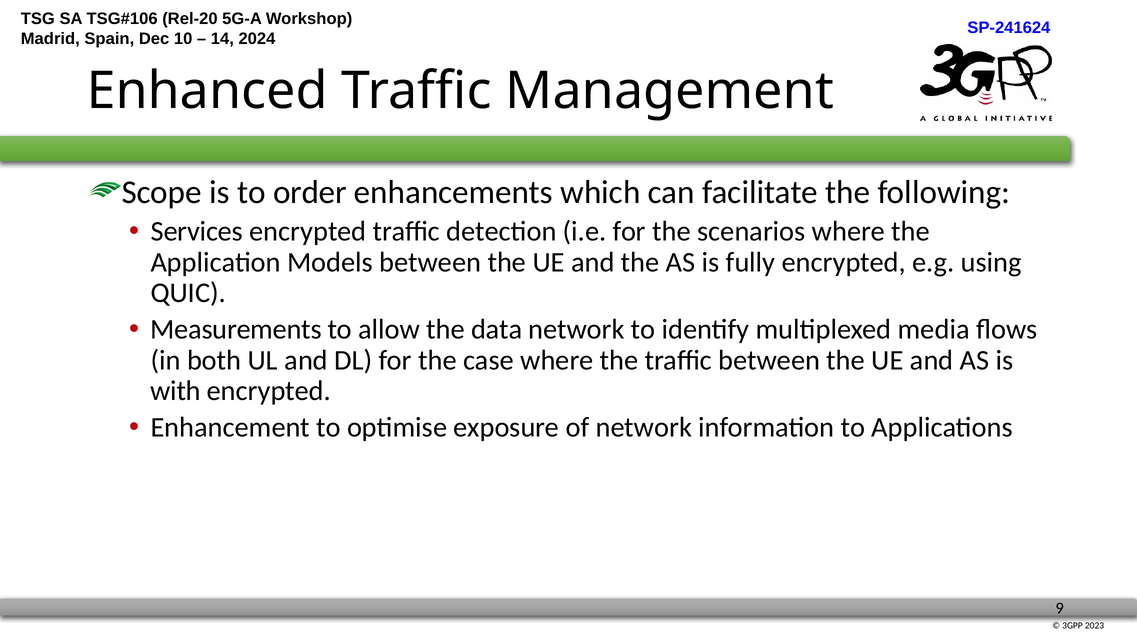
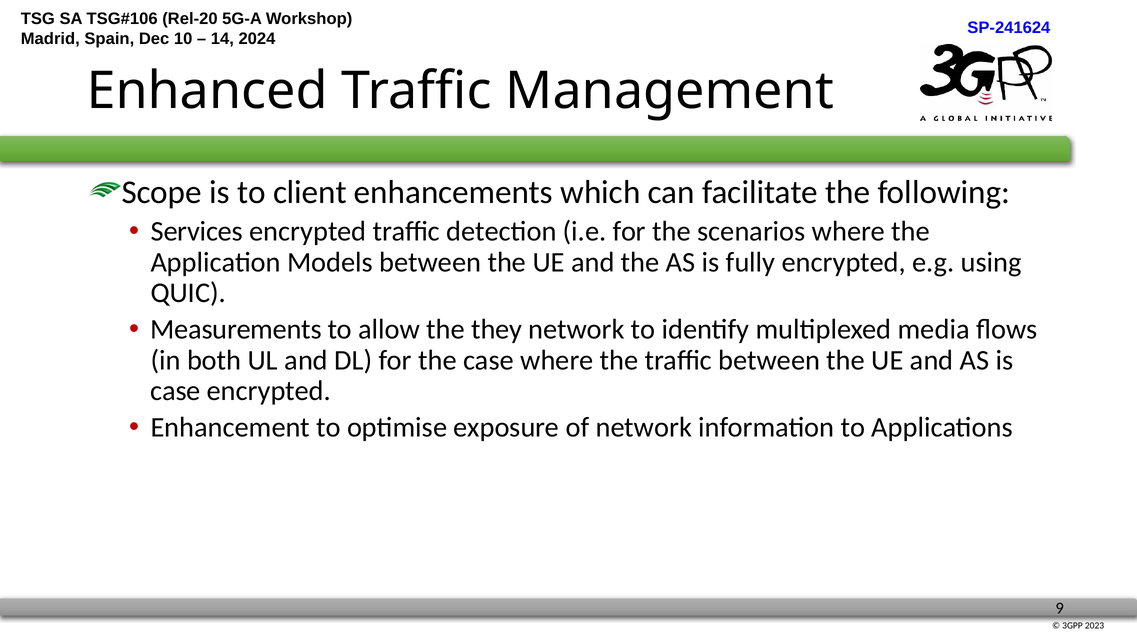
order: order -> client (310, 192)
data: data -> they (497, 329)
with: with -> case (175, 391)
